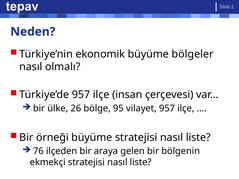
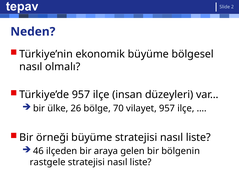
bölgeler: bölgeler -> bölgesel (193, 54)
çerçevesi: çerçevesi -> düzeyleri (169, 95)
95: 95 -> 70 (118, 108)
76: 76 -> 46 (38, 151)
ekmekçi: ekmekçi -> rastgele (48, 162)
